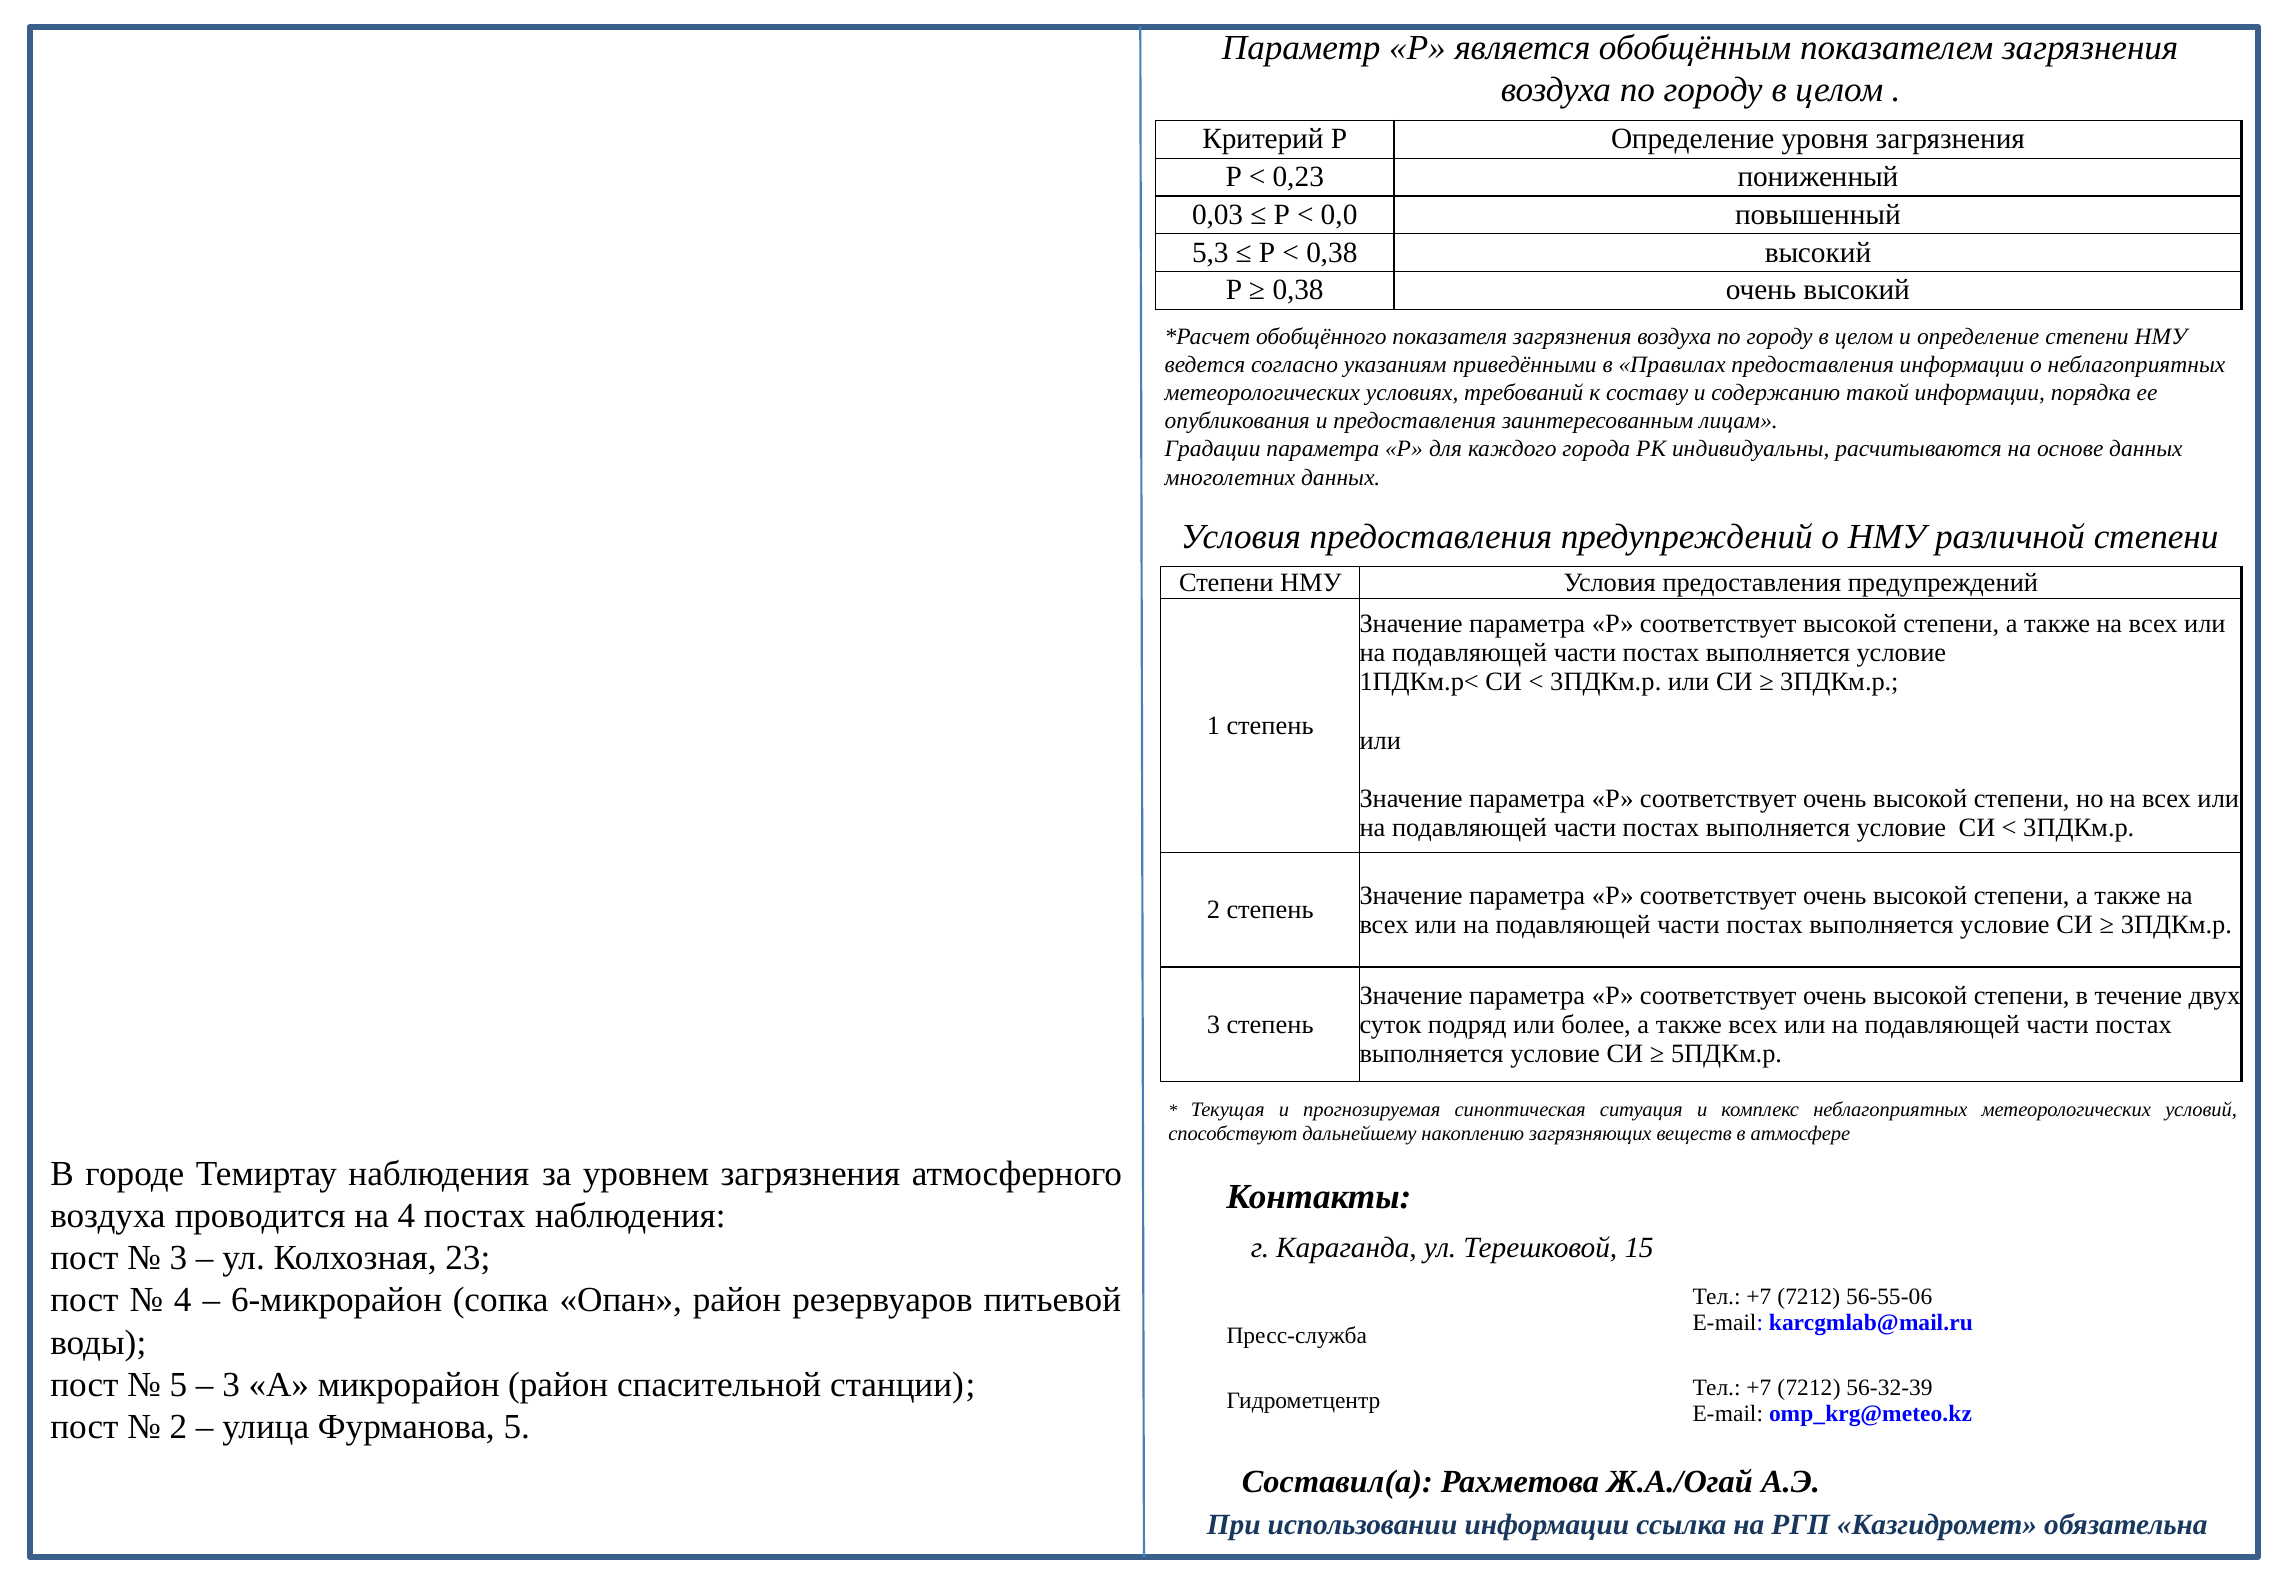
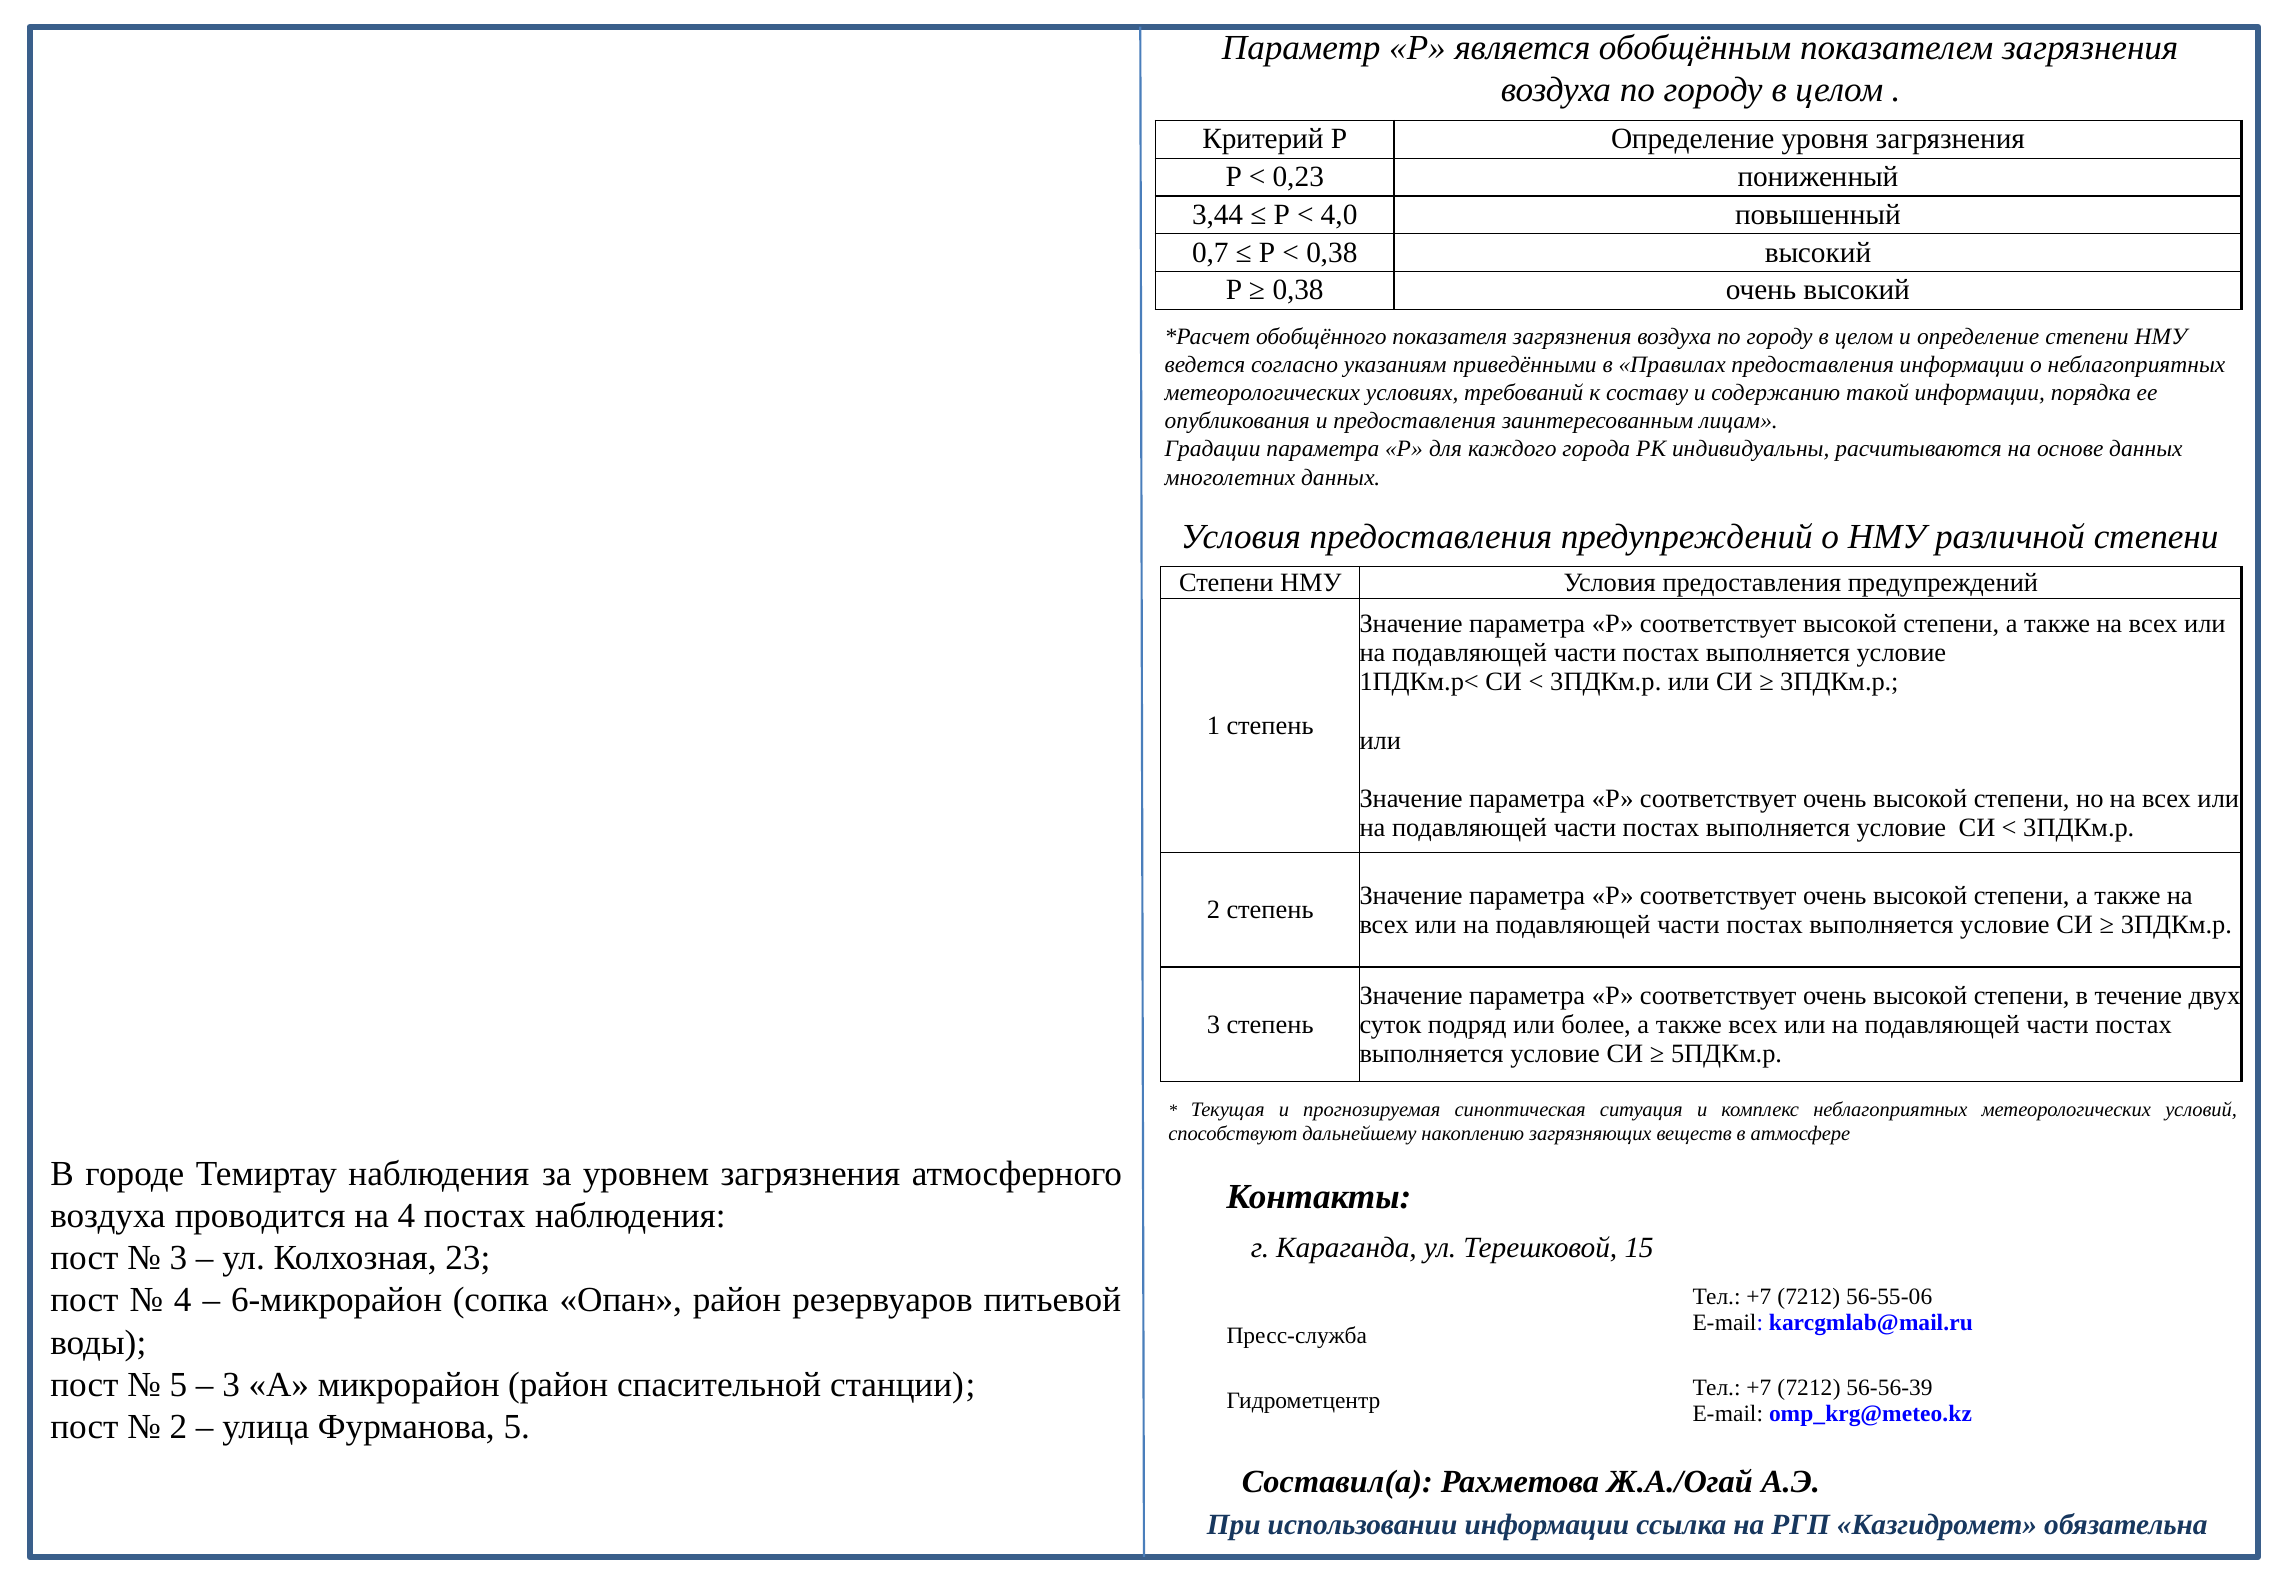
0,03: 0,03 -> 3,44 (1218, 215)
0,0: 0,0 -> 4,0 (1339, 215)
5,3: 5,3 -> 0,7 (1210, 252)
56-32-39: 56-32-39 -> 56-56-39 (1890, 1388)
